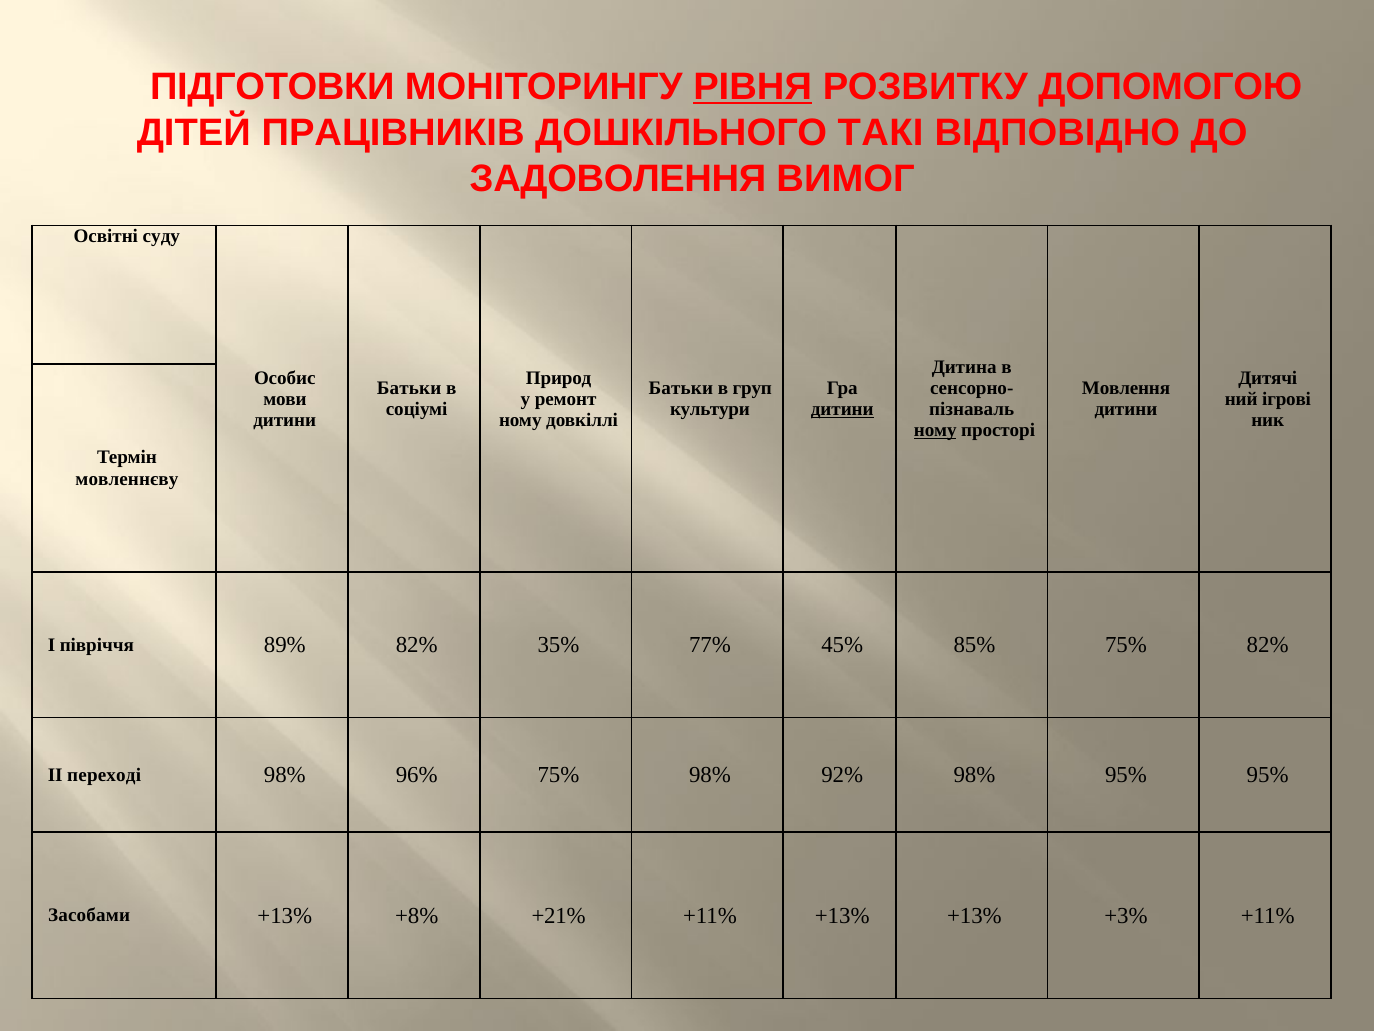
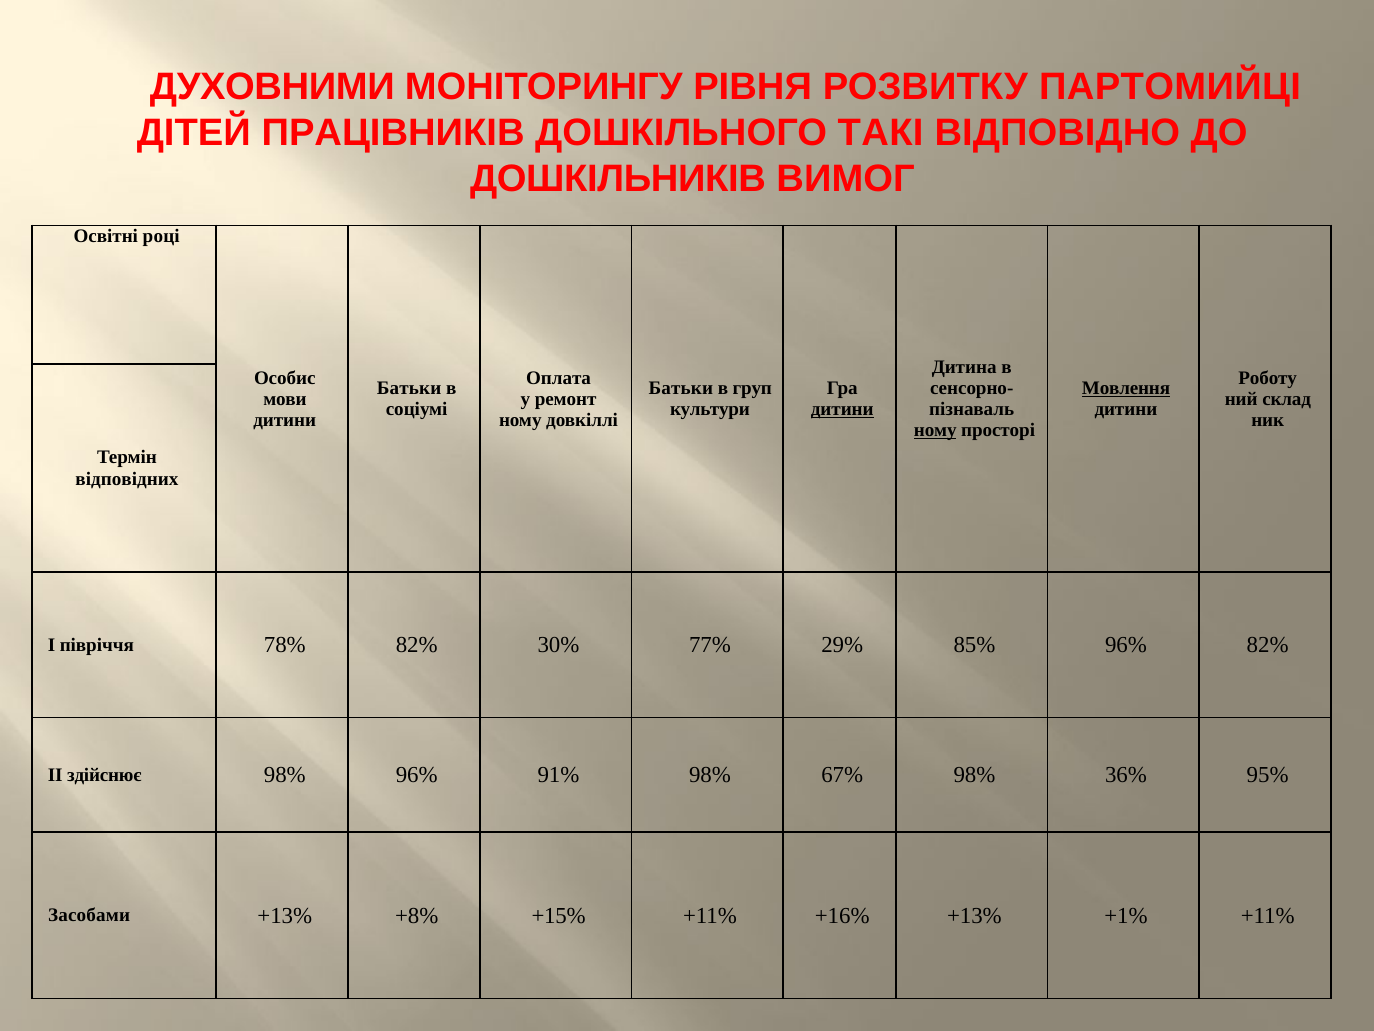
ПІДГОТОВКИ: ПІДГОТОВКИ -> ДУХОВНИМИ (272, 87)
РІВНЯ underline: present -> none (753, 87)
ДОПОМОГОЮ: ДОПОМОГОЮ -> ПАРТОМИЙЦІ (1170, 87)
ЗАДОВОЛЕННЯ: ЗАДОВОЛЕННЯ -> ДОШКІЛЬНИКІВ (618, 178)
суду: суду -> році (161, 236)
Природ: Природ -> Оплата (559, 378)
Дитячі: Дитячі -> Роботу (1268, 378)
Мовлення underline: none -> present (1126, 388)
ігрові: ігрові -> склад (1287, 399)
мовленнєву: мовленнєву -> відповідних (127, 478)
89%: 89% -> 78% (285, 645)
35%: 35% -> 30% (558, 645)
45%: 45% -> 29% (842, 645)
85% 75%: 75% -> 96% (1126, 645)
переході: переході -> здійснює (104, 775)
96% 75%: 75% -> 91% (558, 775)
92%: 92% -> 67% (842, 775)
98% 95%: 95% -> 36% (1126, 775)
+21%: +21% -> +15% (559, 915)
+11% +13%: +13% -> +16% (842, 915)
+3%: +3% -> +1% (1126, 915)
